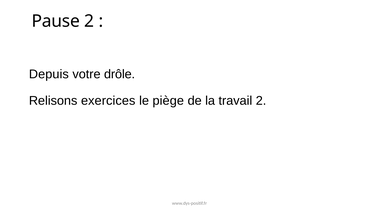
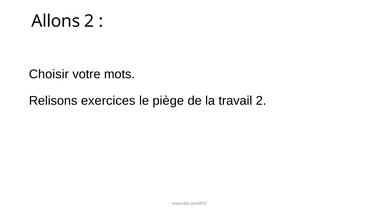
Pause: Pause -> Allons (56, 21)
Depuis: Depuis -> Choisir (49, 74)
drôle: drôle -> mots (119, 74)
